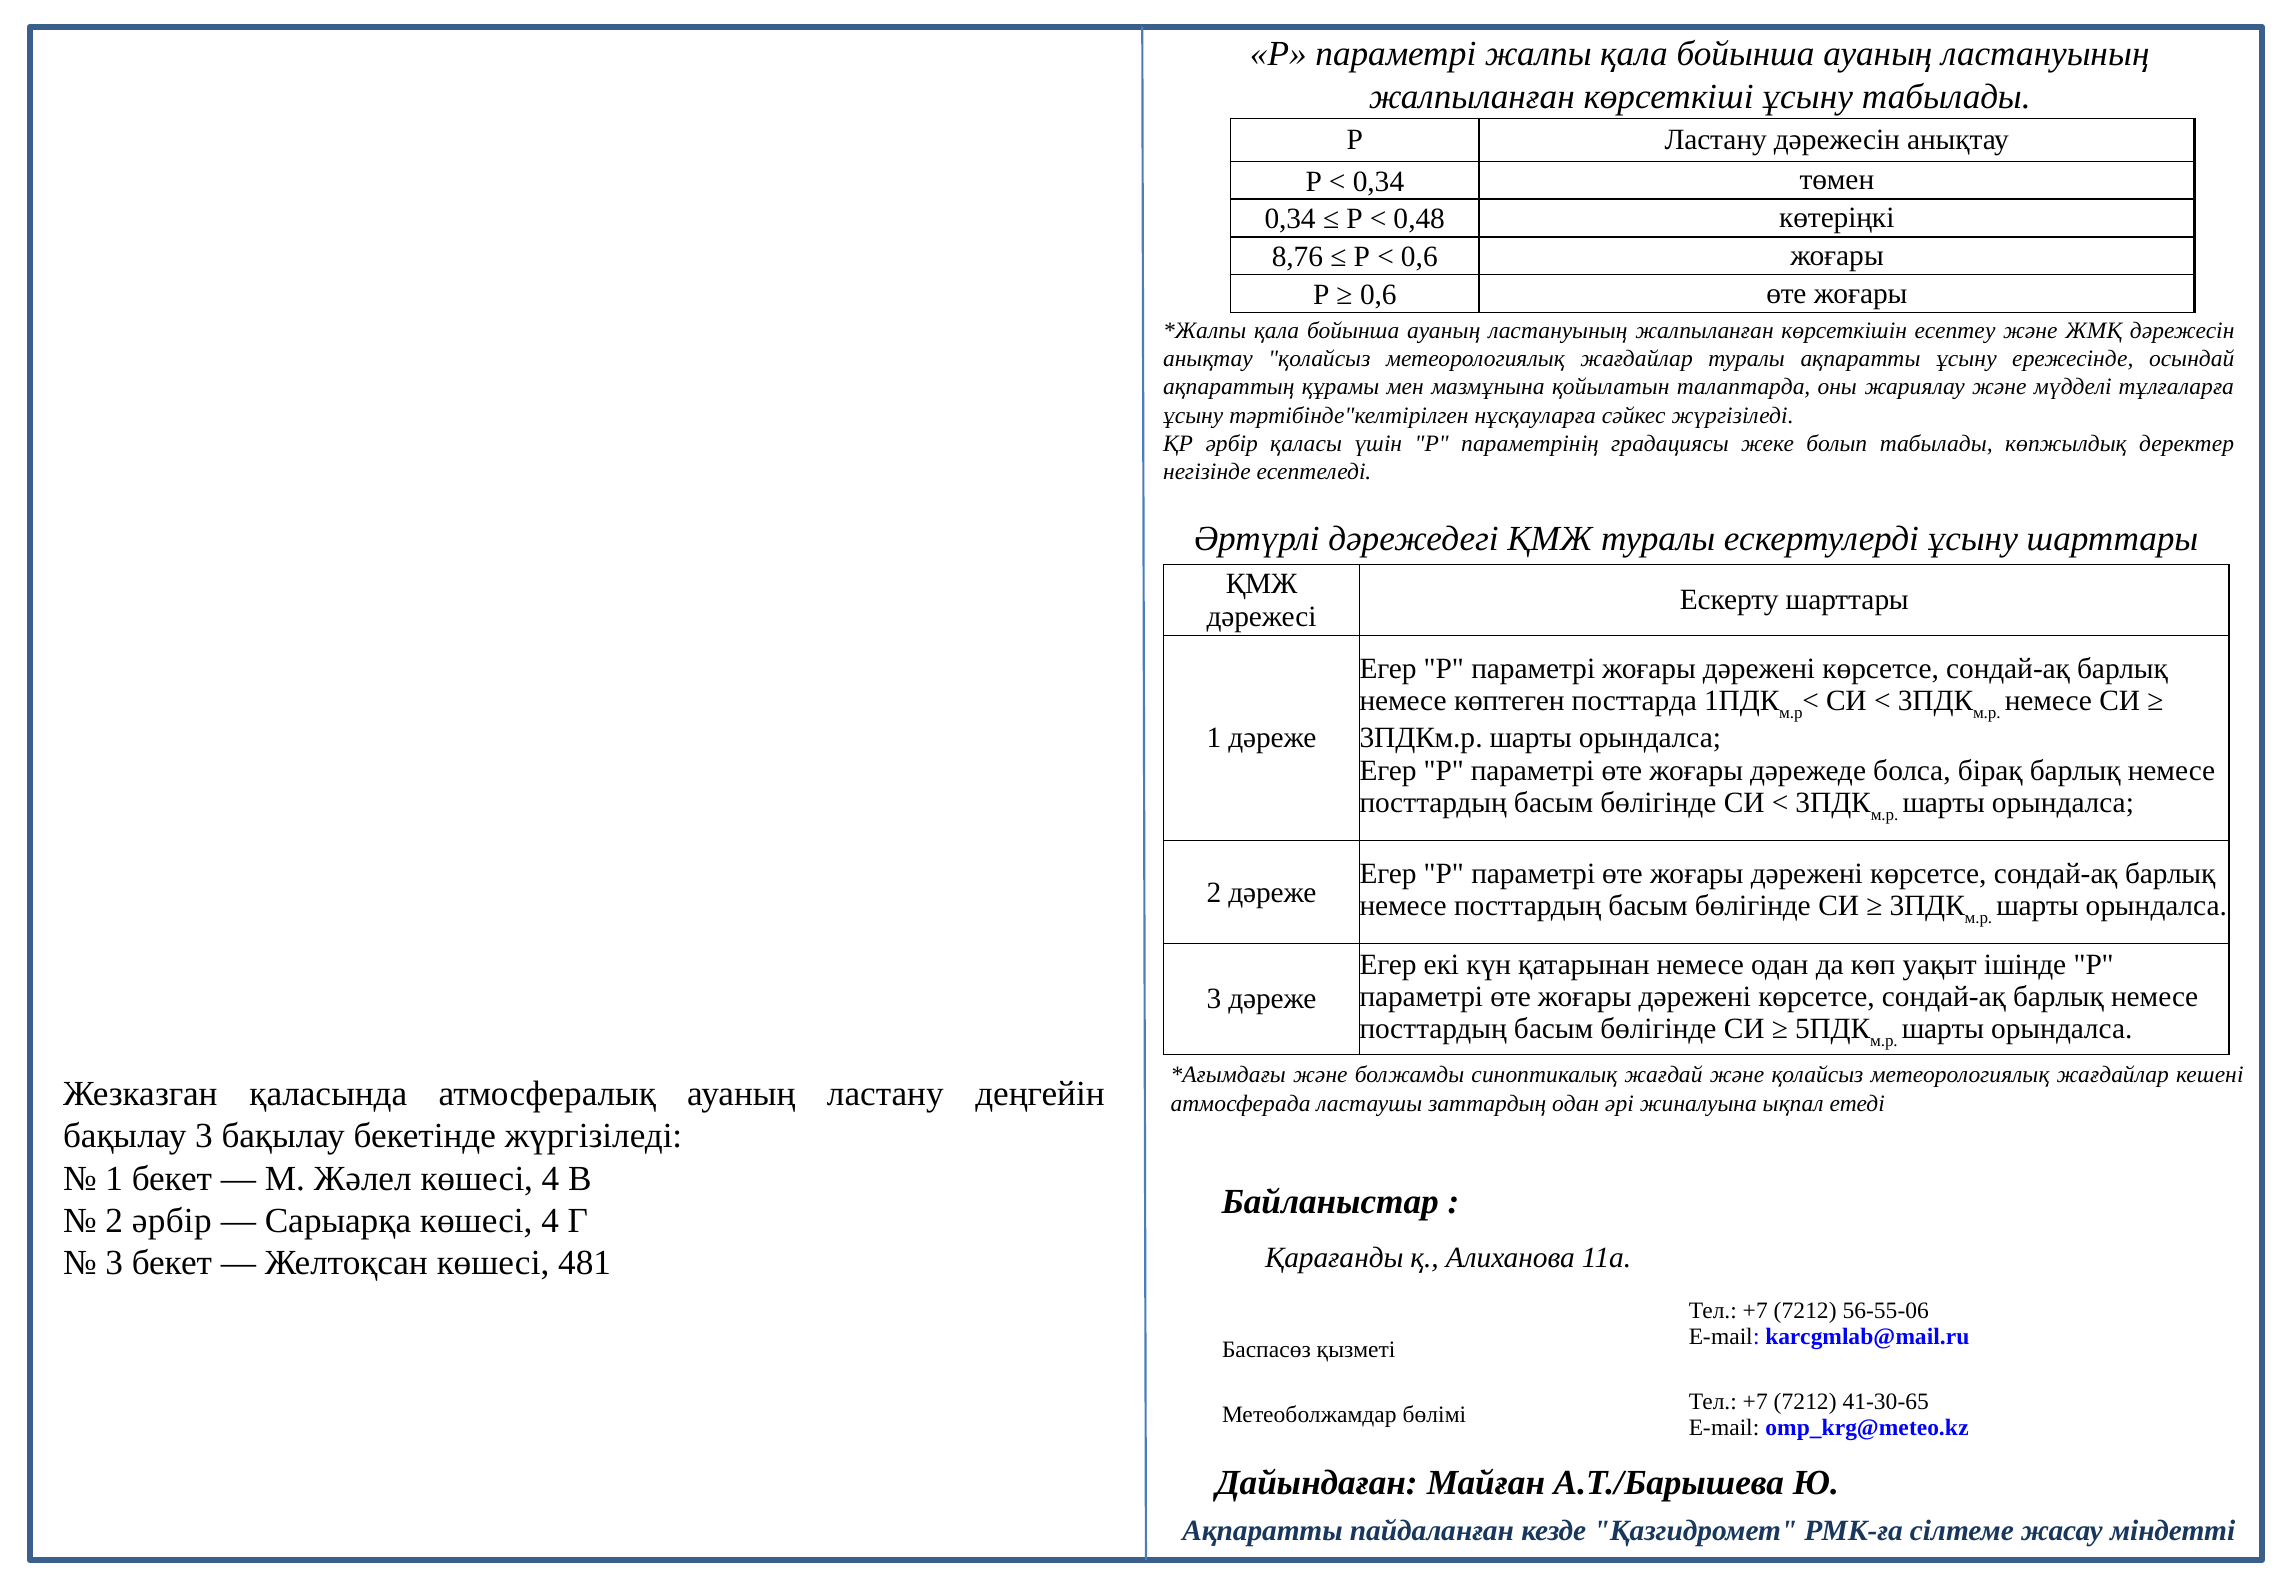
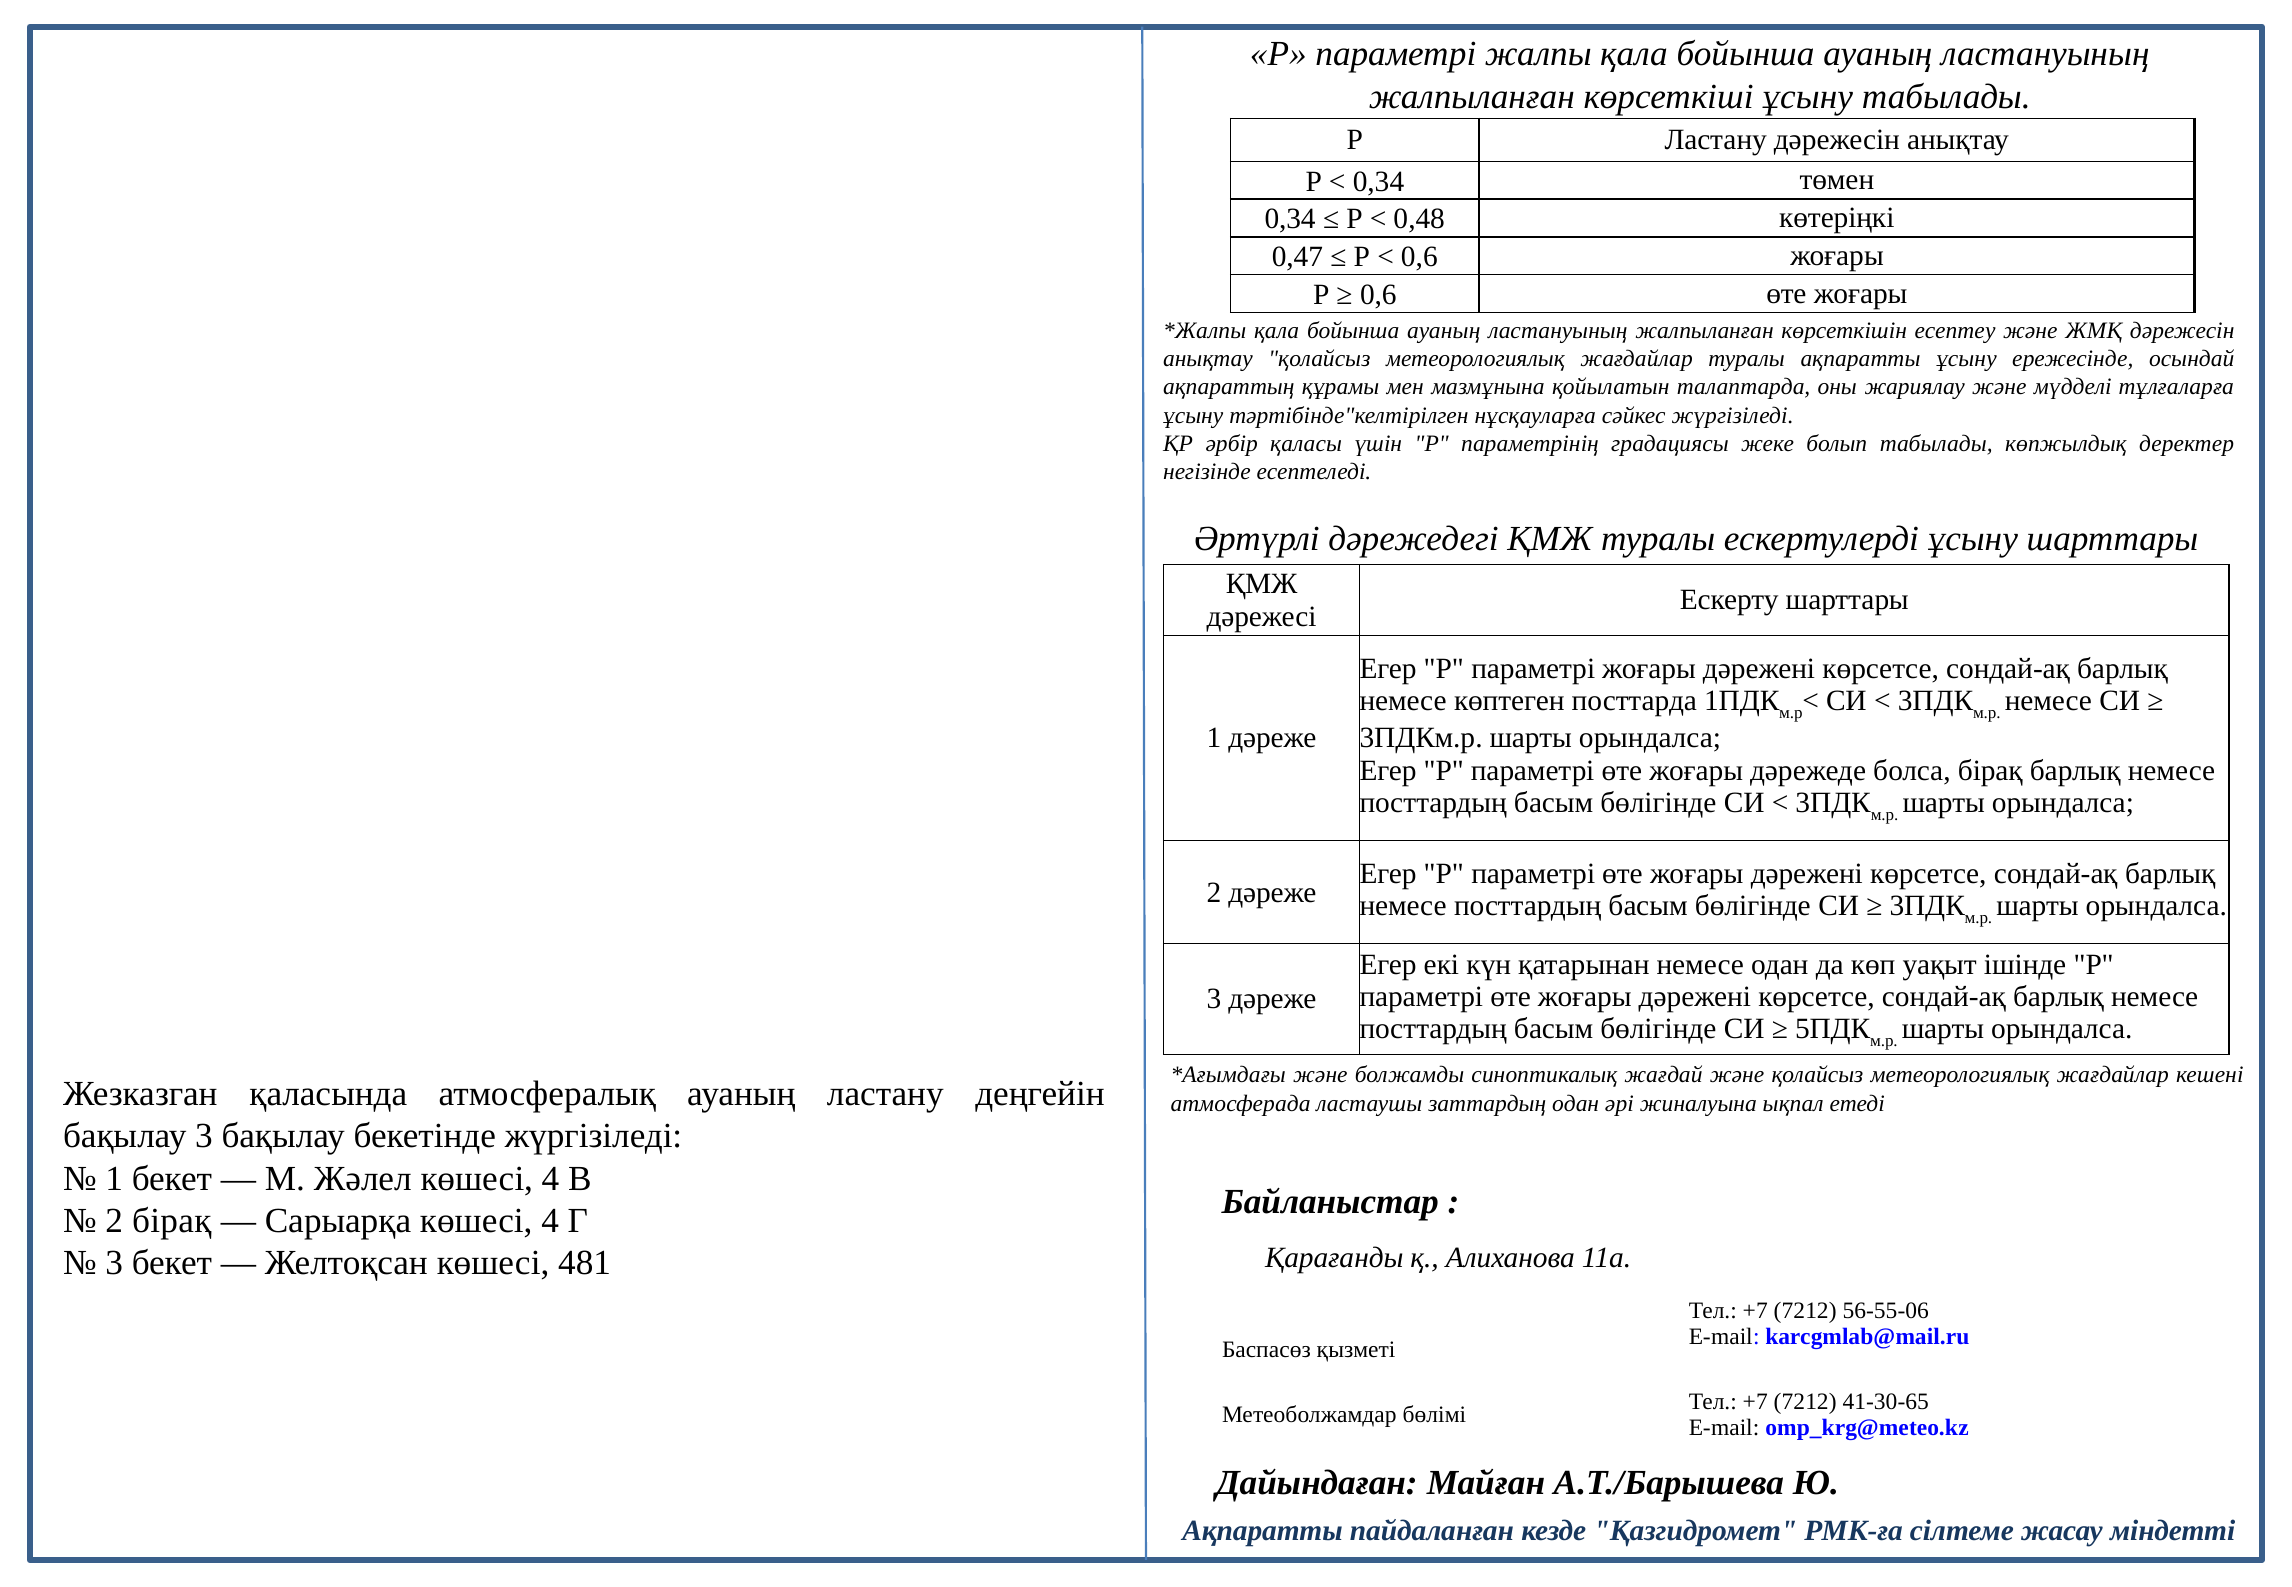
8,76: 8,76 -> 0,47 (1297, 257)
2 әрбір: әрбір -> бірақ (172, 1221)
